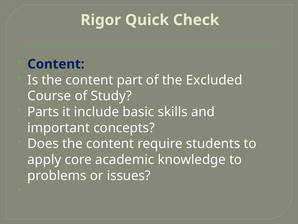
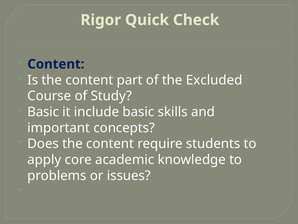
Parts: Parts -> Basic (43, 112)
